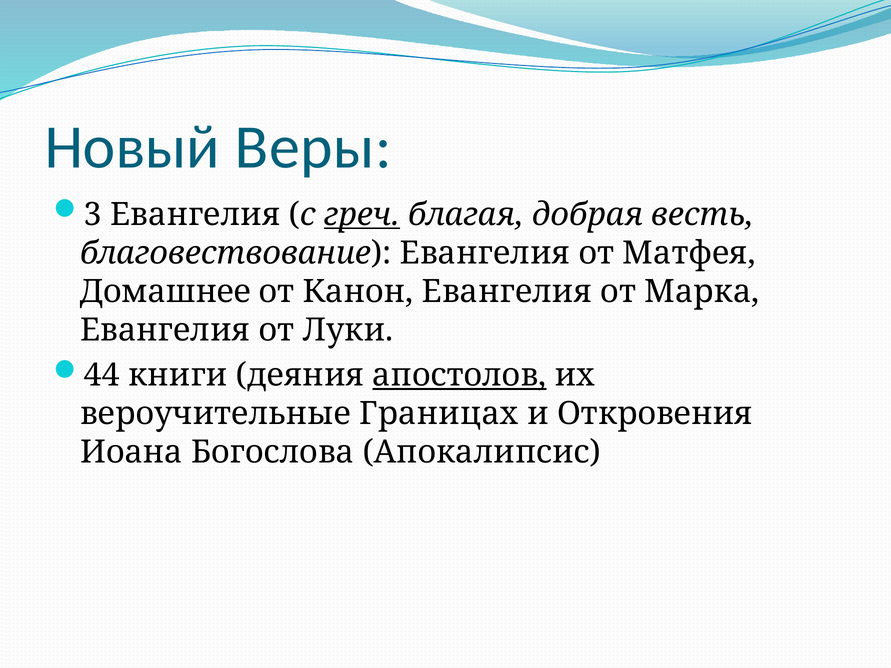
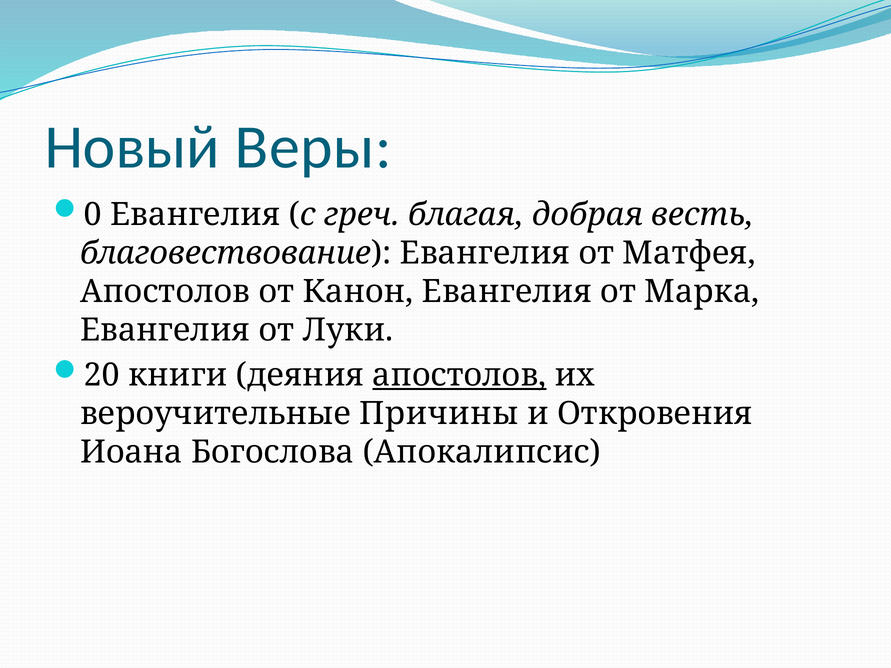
3: 3 -> 0 (93, 215)
греч underline: present -> none (362, 215)
Домашнее: Домашнее -> Апостолов (165, 292)
44: 44 -> 20 (102, 375)
Границах: Границах -> Причины (439, 414)
